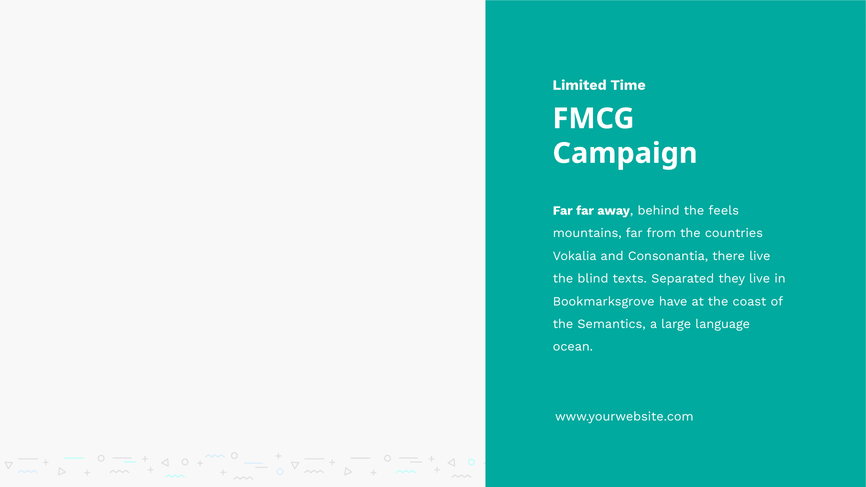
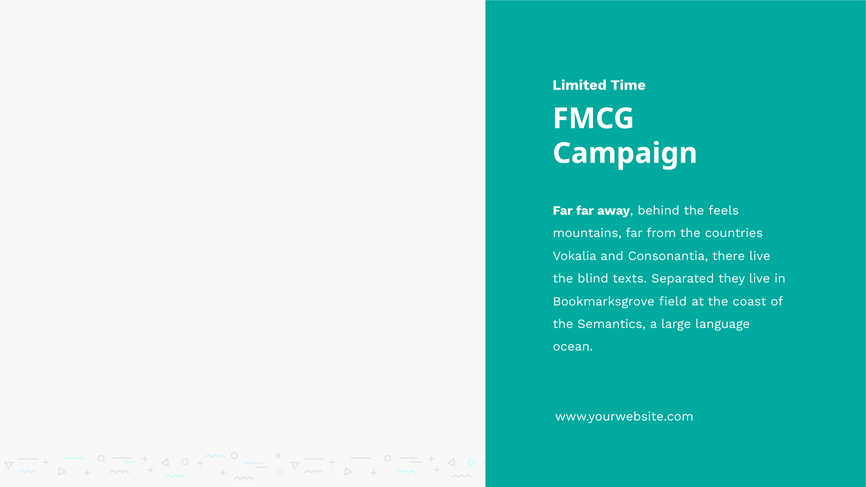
have: have -> field (673, 301)
